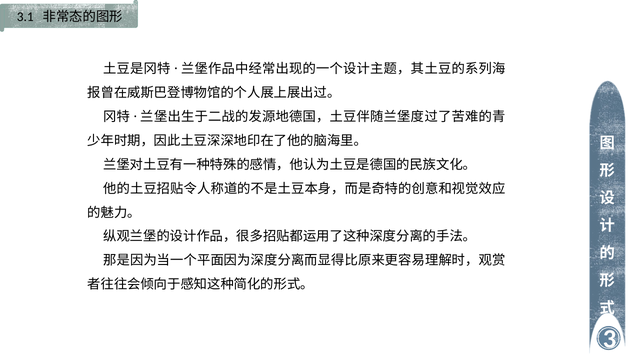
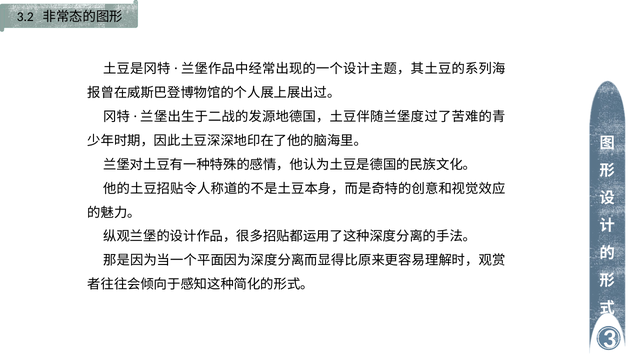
3.1: 3.1 -> 3.2 (25, 17)
